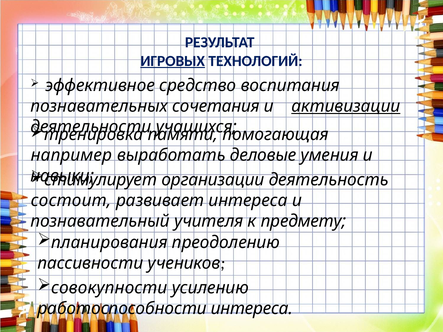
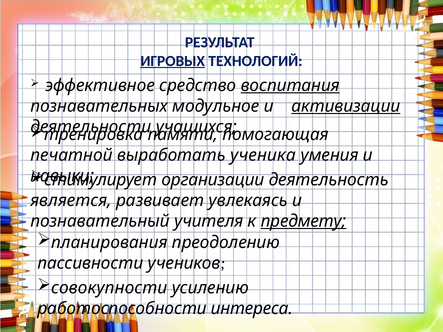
воспитания underline: none -> present (290, 86)
сочетания: сочетания -> модульное (216, 106)
например: например -> печатной (72, 155)
деловые: деловые -> ученика (263, 155)
состоит: состоит -> является (71, 201)
развивает интереса: интереса -> увлекаясь (248, 201)
предмету underline: none -> present (304, 221)
